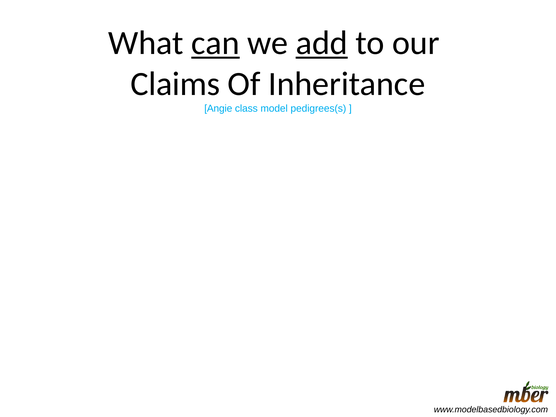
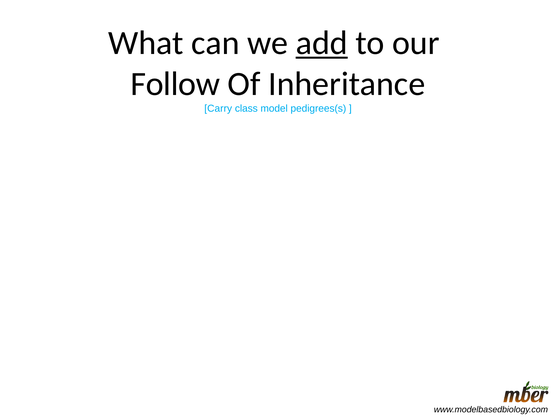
can underline: present -> none (215, 43)
Claims: Claims -> Follow (175, 84)
Angie: Angie -> Carry (218, 108)
